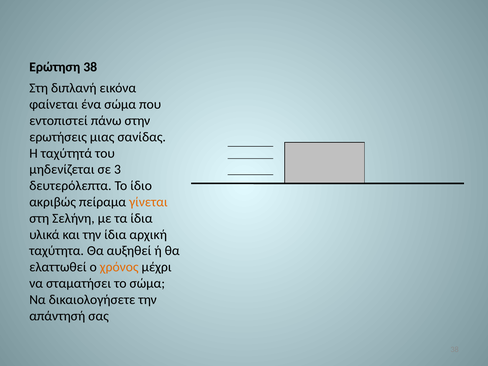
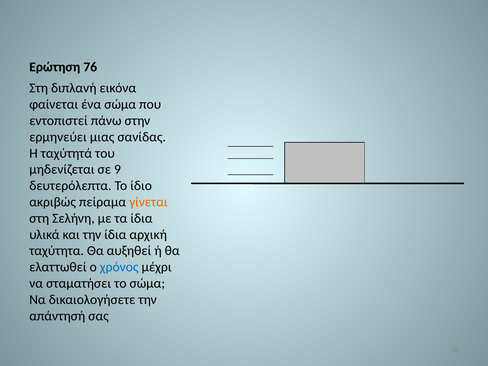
Eρώτηση 38: 38 -> 76 (90, 67)
ερωτήσεις: ερωτήσεις -> ερμηνεύει (58, 137)
3: 3 -> 9 (117, 169)
χρόνος colour: orange -> blue (119, 267)
